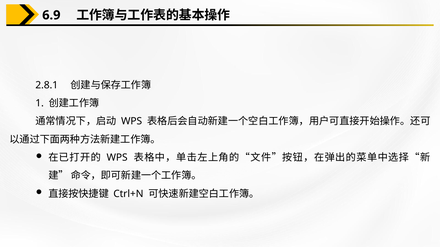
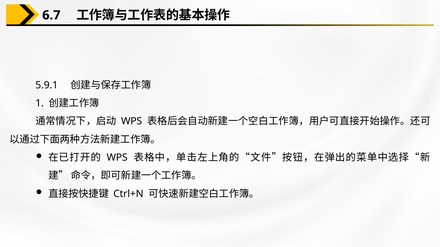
6.9: 6.9 -> 6.7 (51, 15)
2.8.1: 2.8.1 -> 5.9.1 (47, 85)
